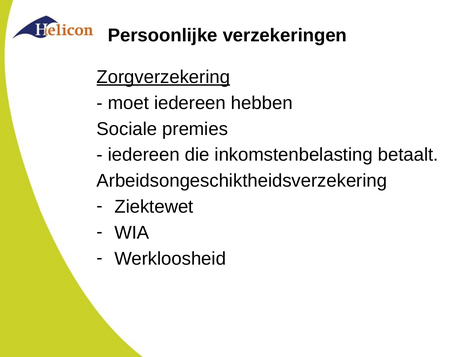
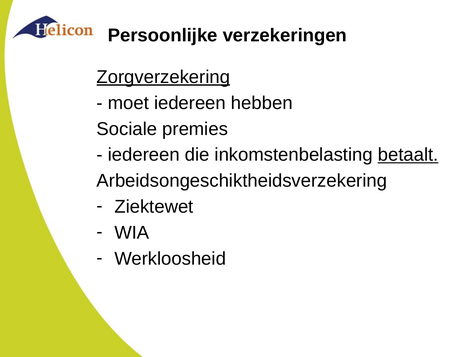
betaalt underline: none -> present (408, 155)
